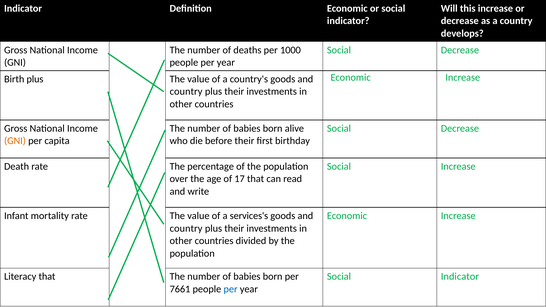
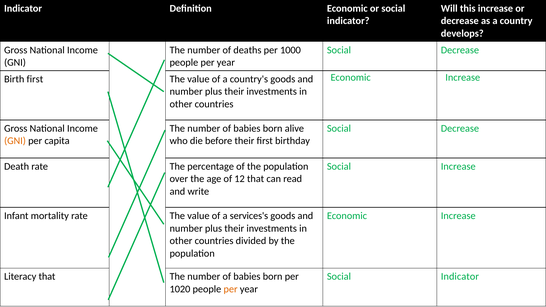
Birth plus: plus -> first (35, 79)
country: country -> number (186, 92)
17: 17 -> 12 (240, 179)
country: country -> number (186, 228)
7661: 7661 -> 1020 (180, 289)
per colour: blue -> orange (231, 289)
